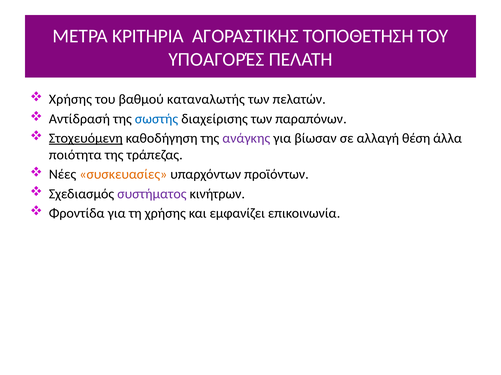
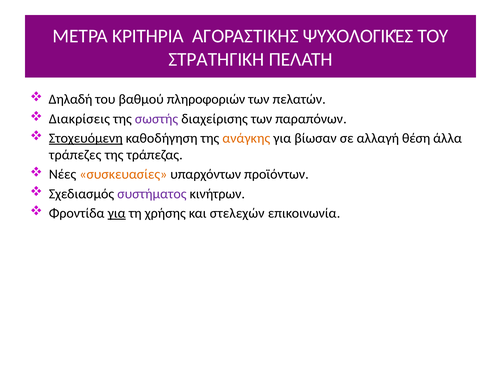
ΤΟΠΟΘΕΤΗΣΗ: ΤΟΠΟΘΕΤΗΣΗ -> ΨΥΧΟΛΟΓΙΚΈΣ (358, 36)
ΥΠΟΑΓΟΡΈΣ: ΥΠΟΑΓΟΡΈΣ -> ΣΤΡΑΤΗΓΙΚΗ (216, 59)
Χρήσης: Χρήσης -> Δηλαδή (71, 100)
καταναλωτής: καταναλωτής -> πληροφοριών (206, 100)
Αντίδρασή: Αντίδρασή -> Διακρίσεις (79, 119)
σωστής colour: blue -> purple (157, 119)
ανάγκης colour: purple -> orange (246, 138)
ποιότητα: ποιότητα -> τράπεζες (75, 155)
για underline: none -> present (117, 214)
εμφανίζει: εμφανίζει -> στελεχών (237, 214)
